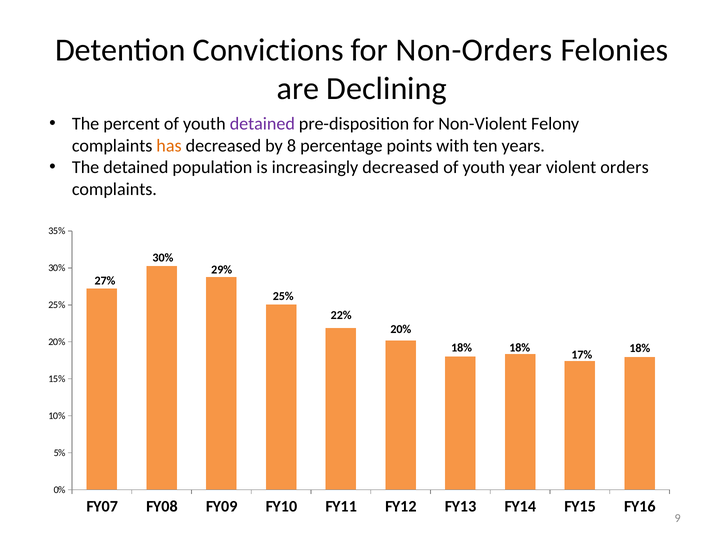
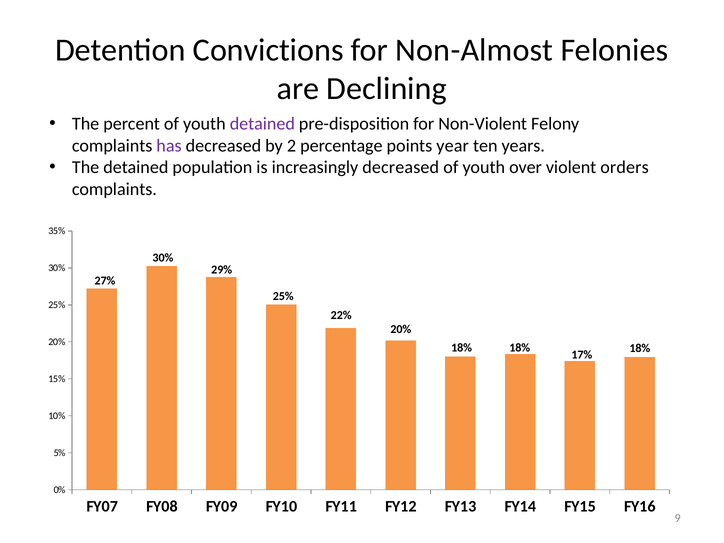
Non-Orders: Non-Orders -> Non-Almost (474, 50)
has colour: orange -> purple (169, 146)
8: 8 -> 2 (291, 146)
with: with -> year (453, 146)
year: year -> over (526, 167)
